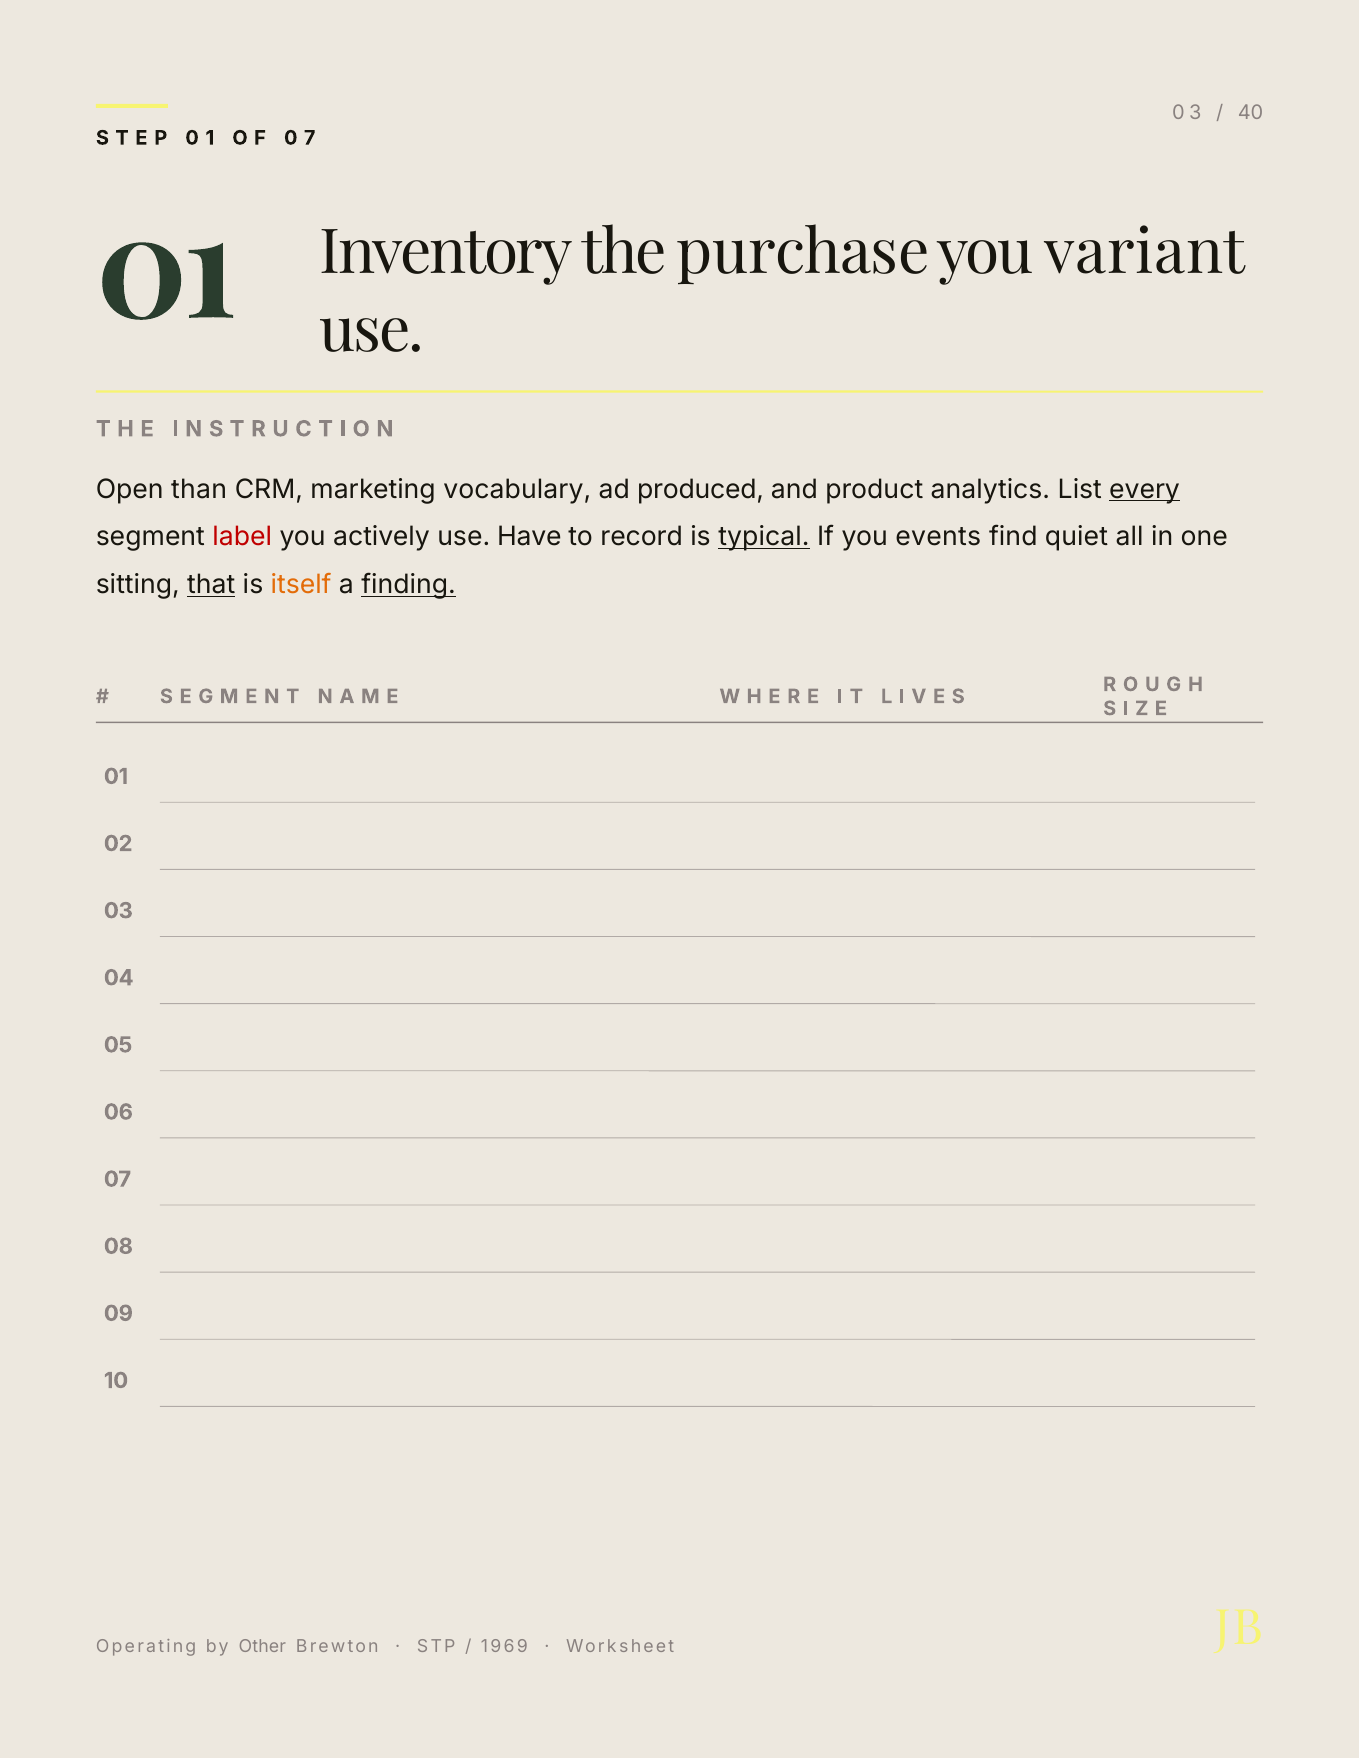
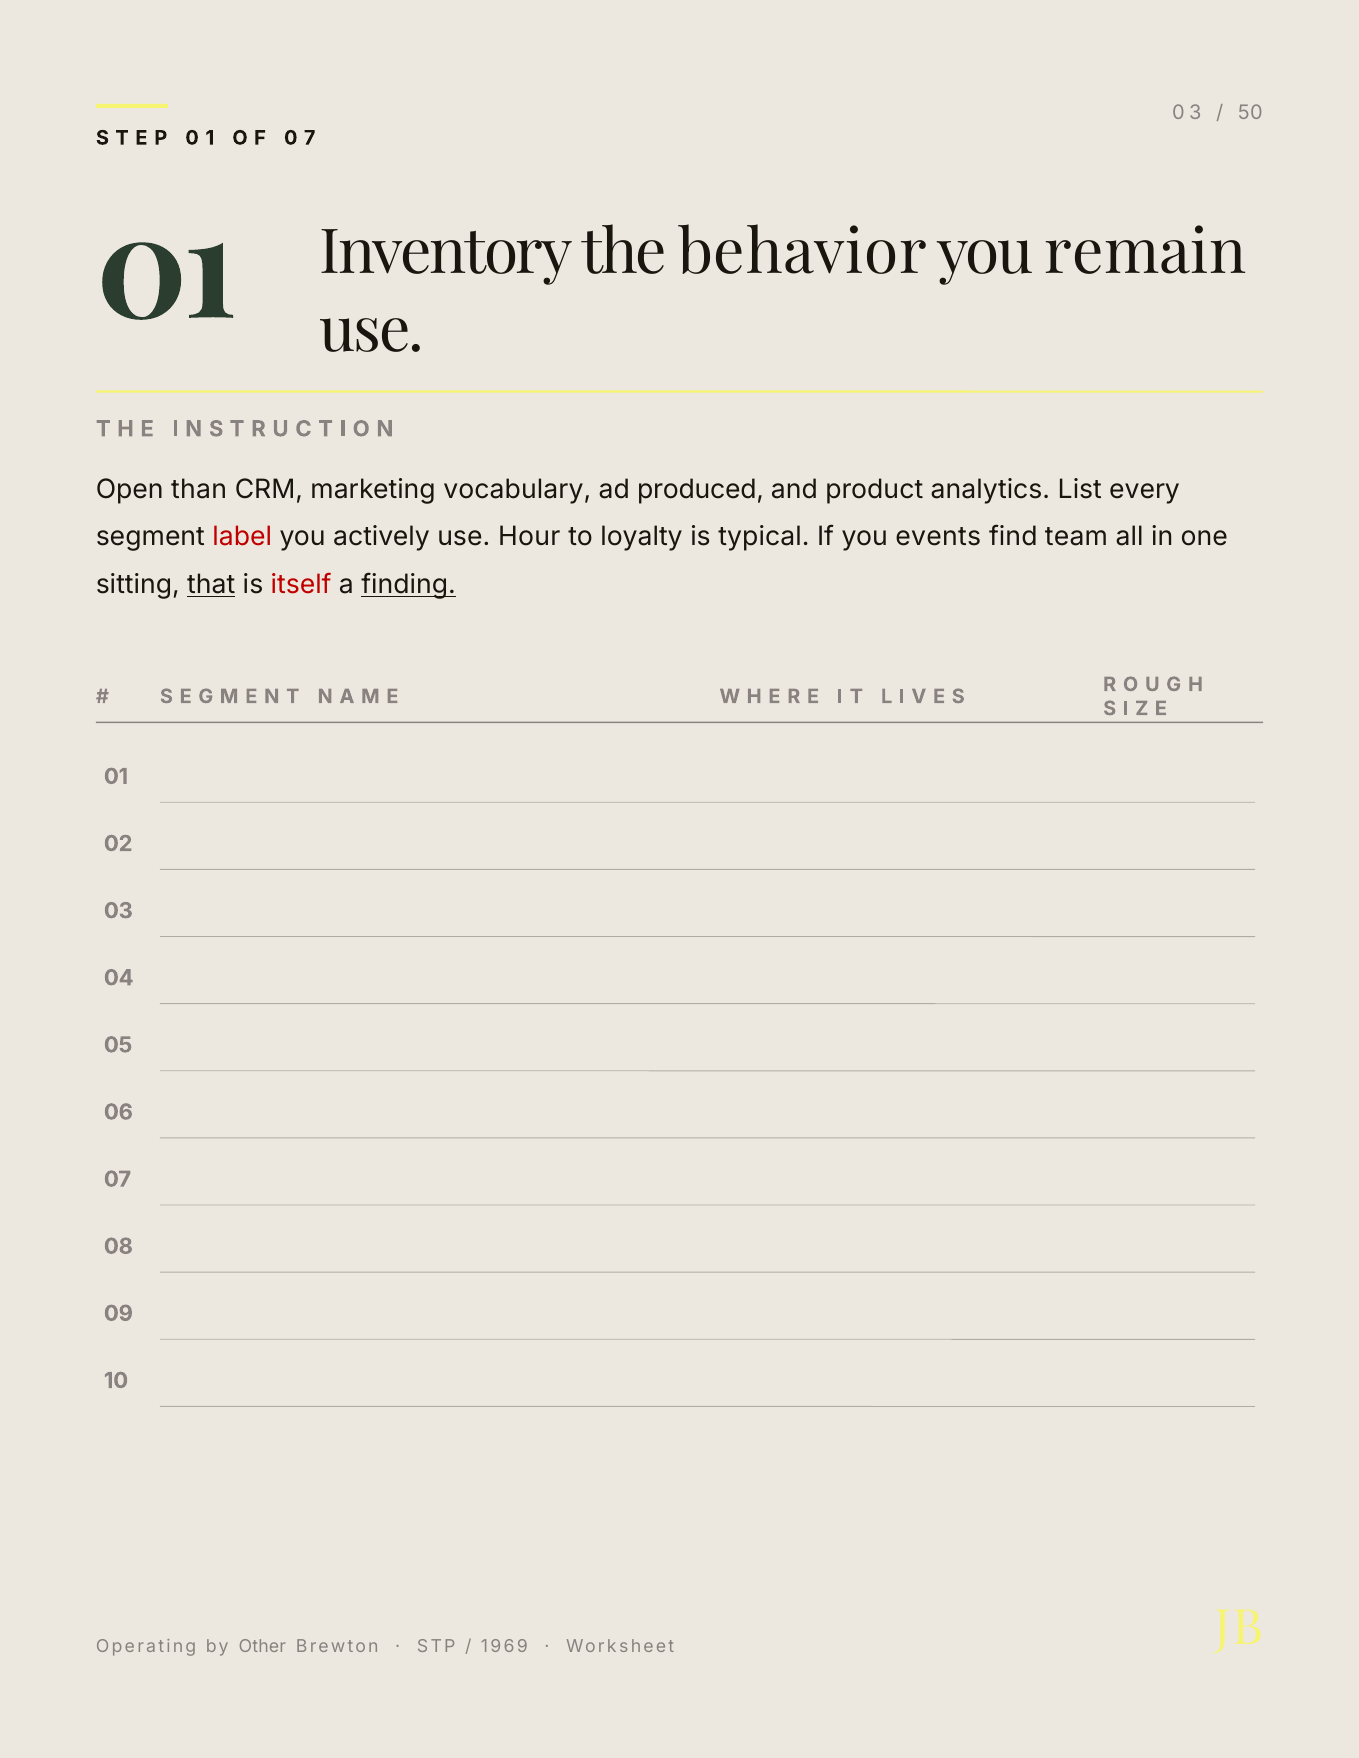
40: 40 -> 50 (1250, 113)
purchase: purchase -> behavior (803, 253)
variant: variant -> remain (1146, 253)
every underline: present -> none (1145, 489)
Have: Have -> Hour (529, 537)
record: record -> loyalty (642, 537)
typical underline: present -> none (764, 537)
quiet: quiet -> team (1076, 537)
itself colour: orange -> red (301, 585)
